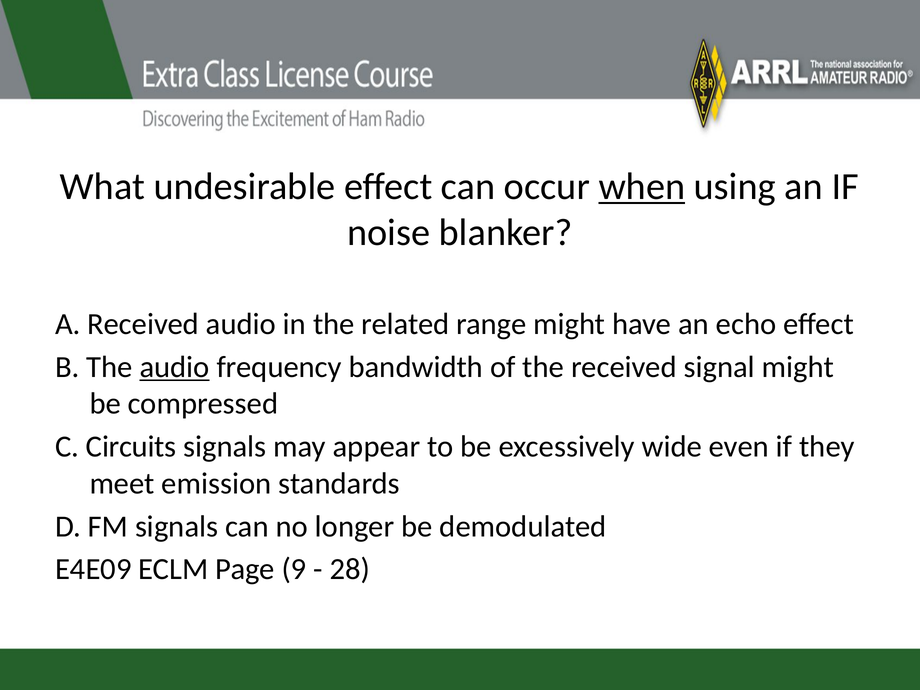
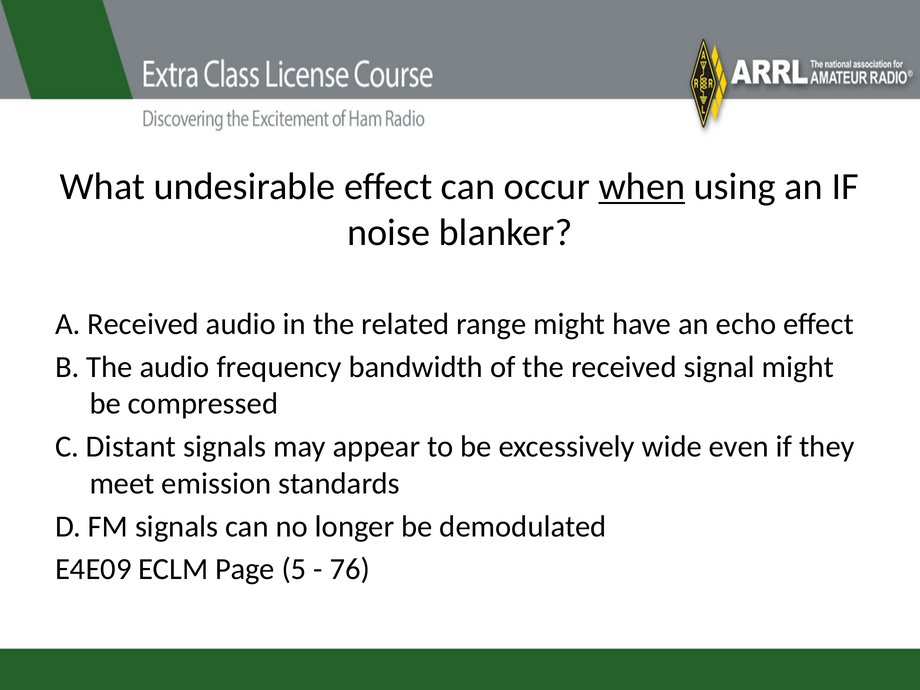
audio underline: present -> none (175, 367)
Circuits: Circuits -> Distant (131, 447)
9: 9 -> 5 (294, 569)
28: 28 -> 76 (350, 569)
